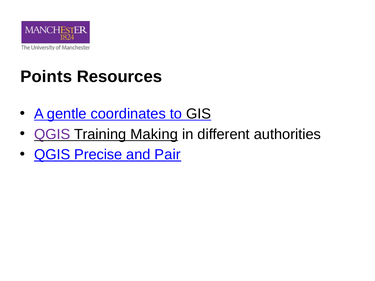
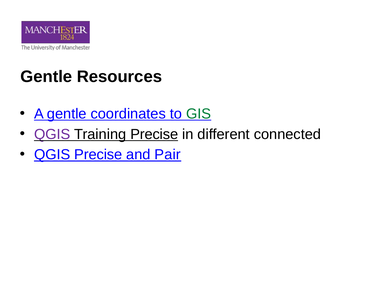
Points: Points -> Gentle (46, 77)
GIS colour: black -> green (199, 114)
Training Making: Making -> Precise (154, 134)
authorities: authorities -> connected (287, 134)
